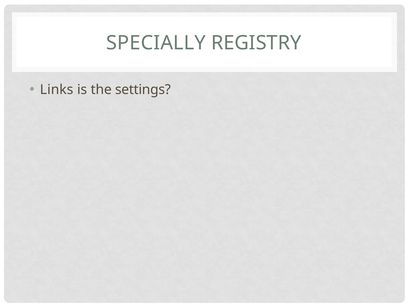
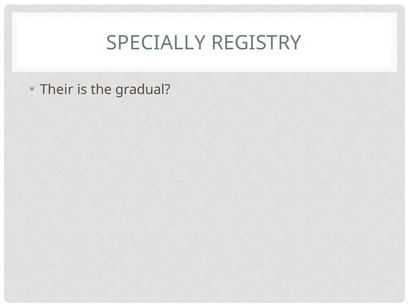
Links: Links -> Their (57, 90)
settings: settings -> gradual (143, 90)
